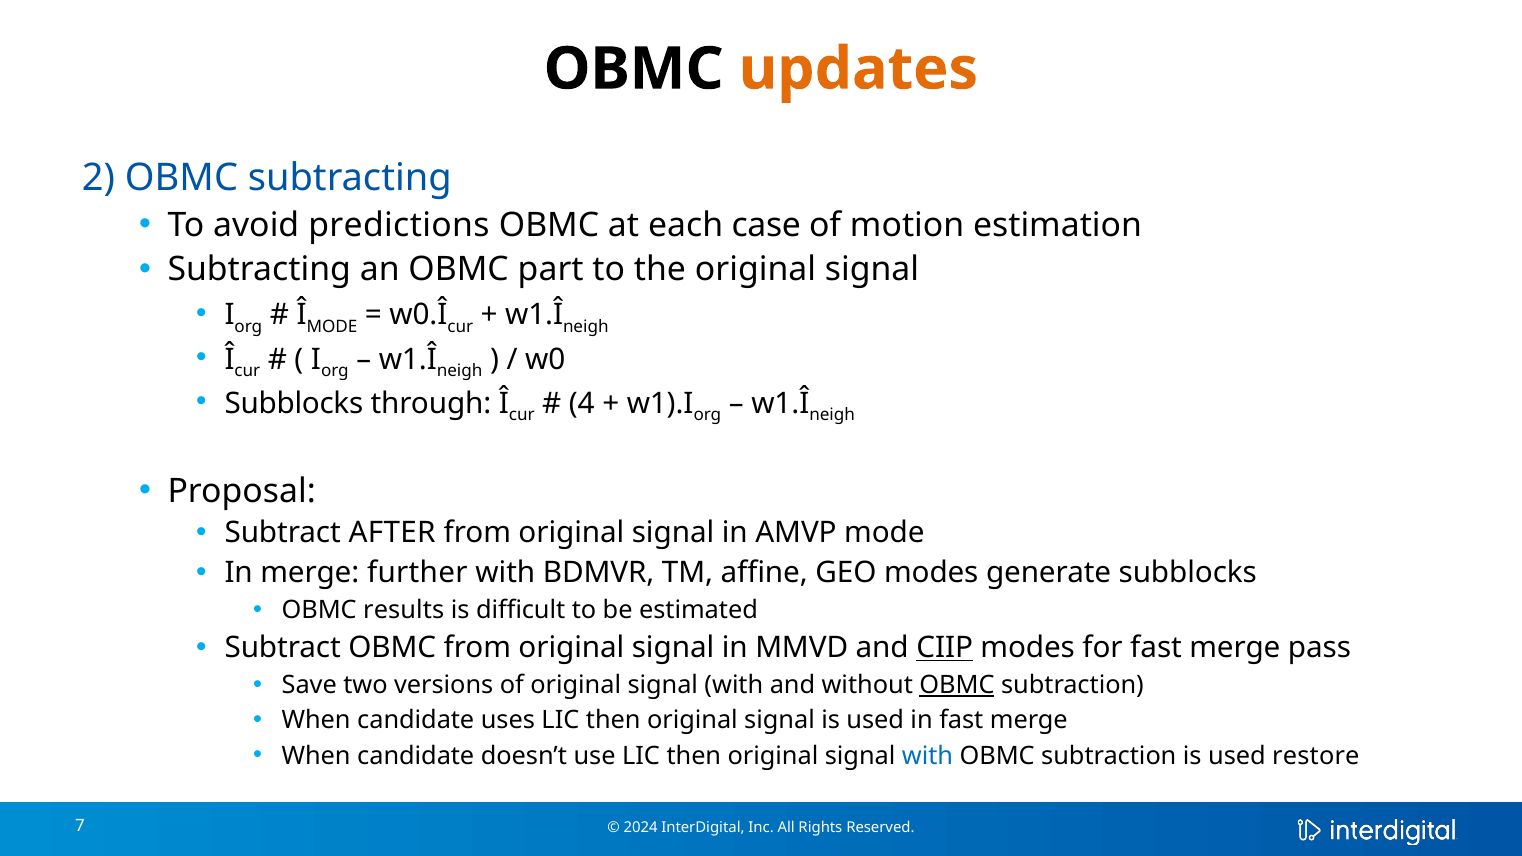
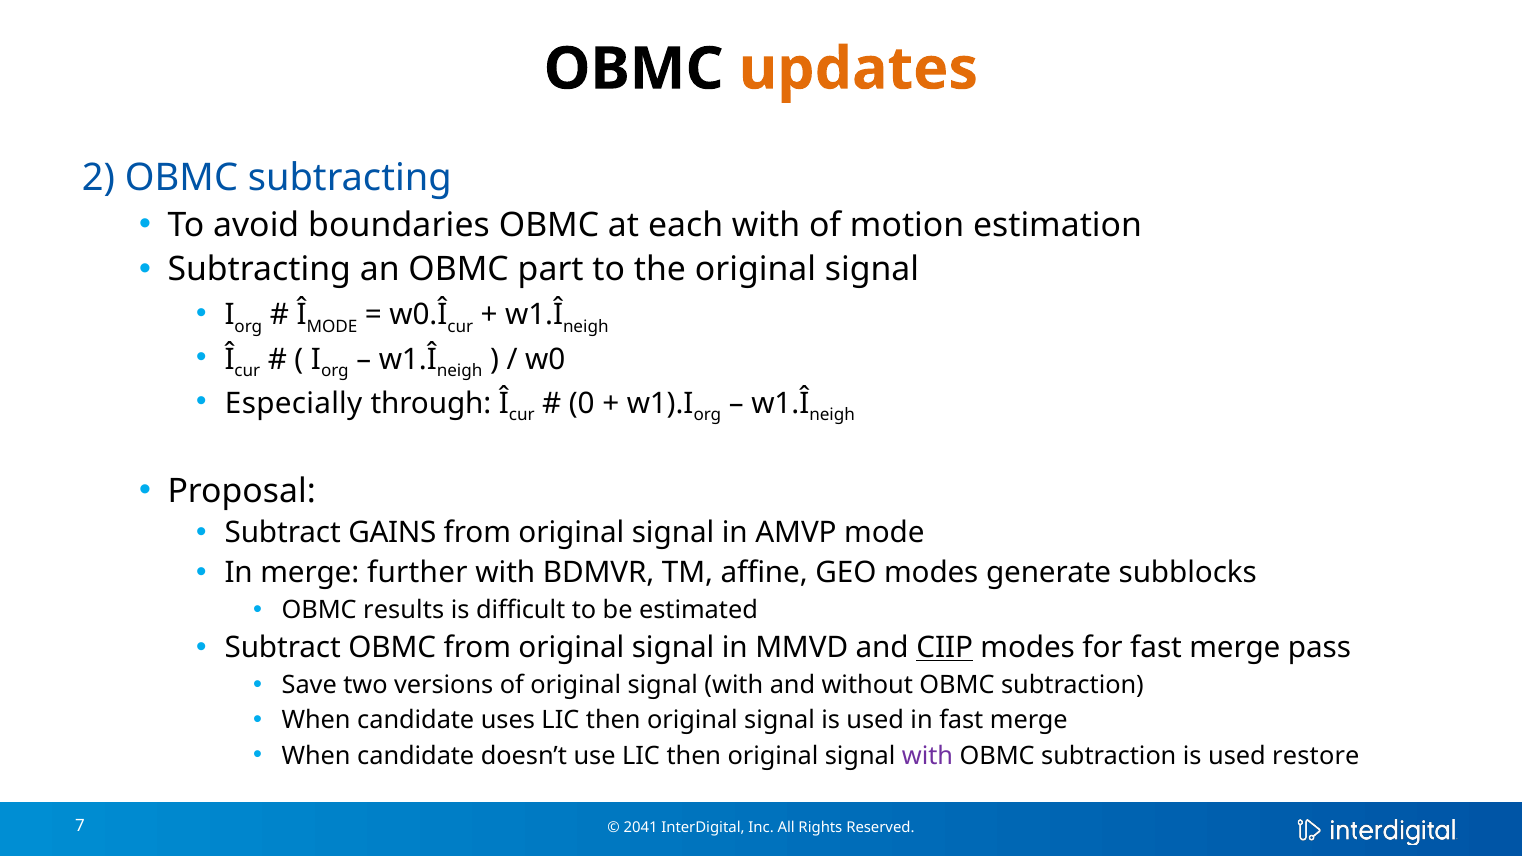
predictions: predictions -> boundaries (399, 225)
each case: case -> with (766, 225)
Subblocks: Subblocks -> Especially (294, 403)
4: 4 -> 0 (582, 403)
AFTER: AFTER -> GAINS (392, 533)
OBMC underline: present -> none (957, 685)
with colour: blue -> purple (927, 756)
2024: 2024 -> 2041 (641, 827)
